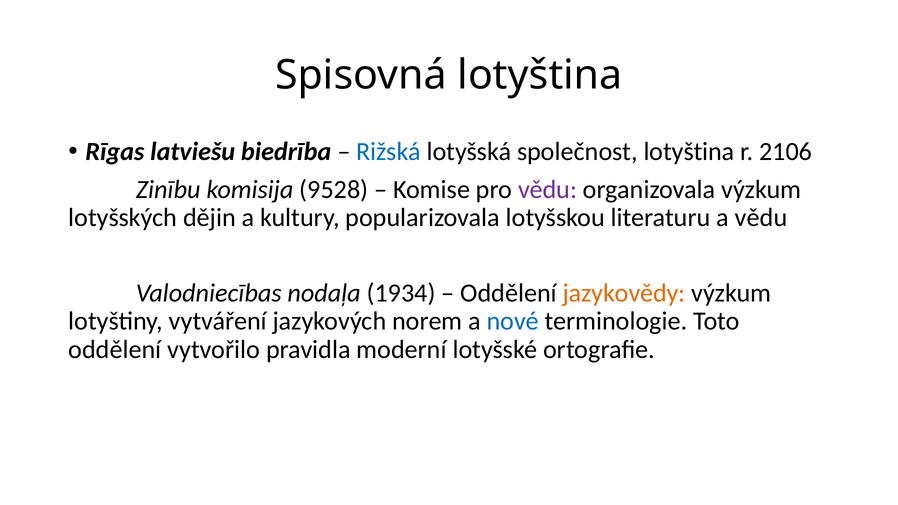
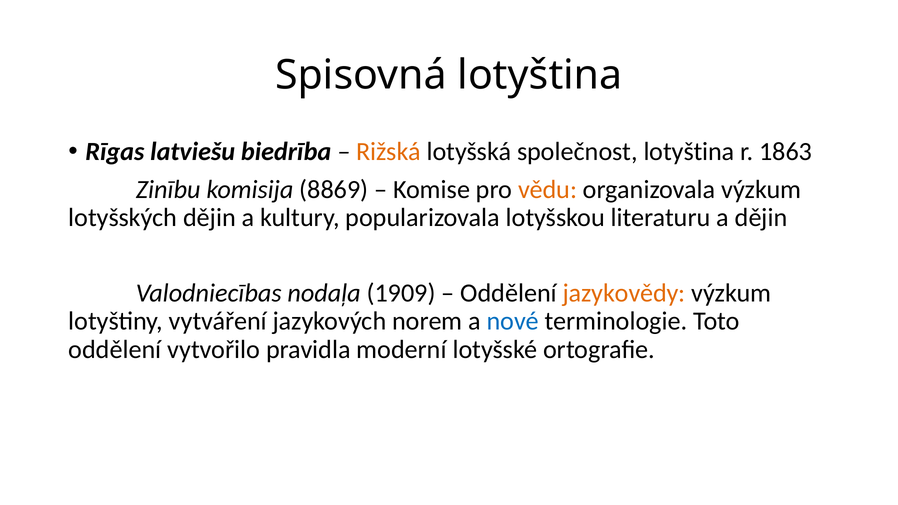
Rižská colour: blue -> orange (389, 152)
2106: 2106 -> 1863 (786, 152)
9528: 9528 -> 8869 (334, 189)
vědu colour: purple -> orange (548, 189)
a vědu: vědu -> dějin (761, 218)
1934: 1934 -> 1909 (401, 293)
